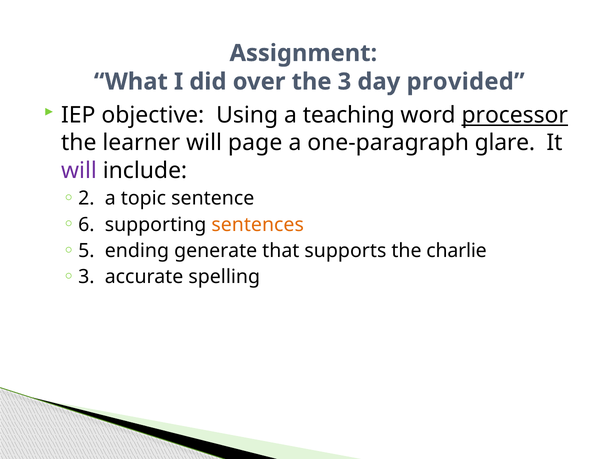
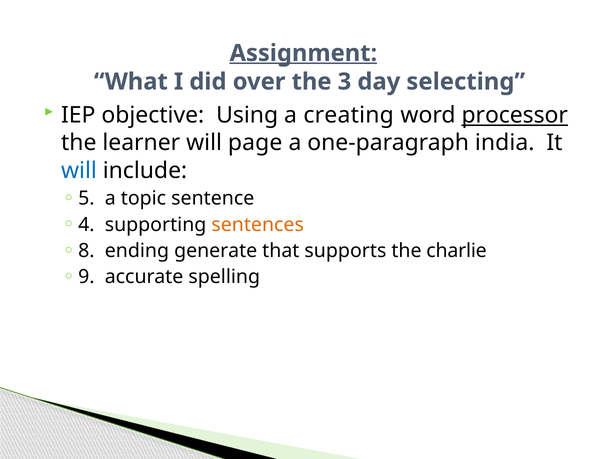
Assignment underline: none -> present (303, 53)
provided: provided -> selecting (466, 82)
teaching: teaching -> creating (349, 115)
glare: glare -> india (505, 143)
will colour: purple -> blue (79, 170)
2: 2 -> 5 (86, 198)
6: 6 -> 4 (86, 225)
5: 5 -> 8 (86, 251)
3: 3 -> 9 (86, 277)
